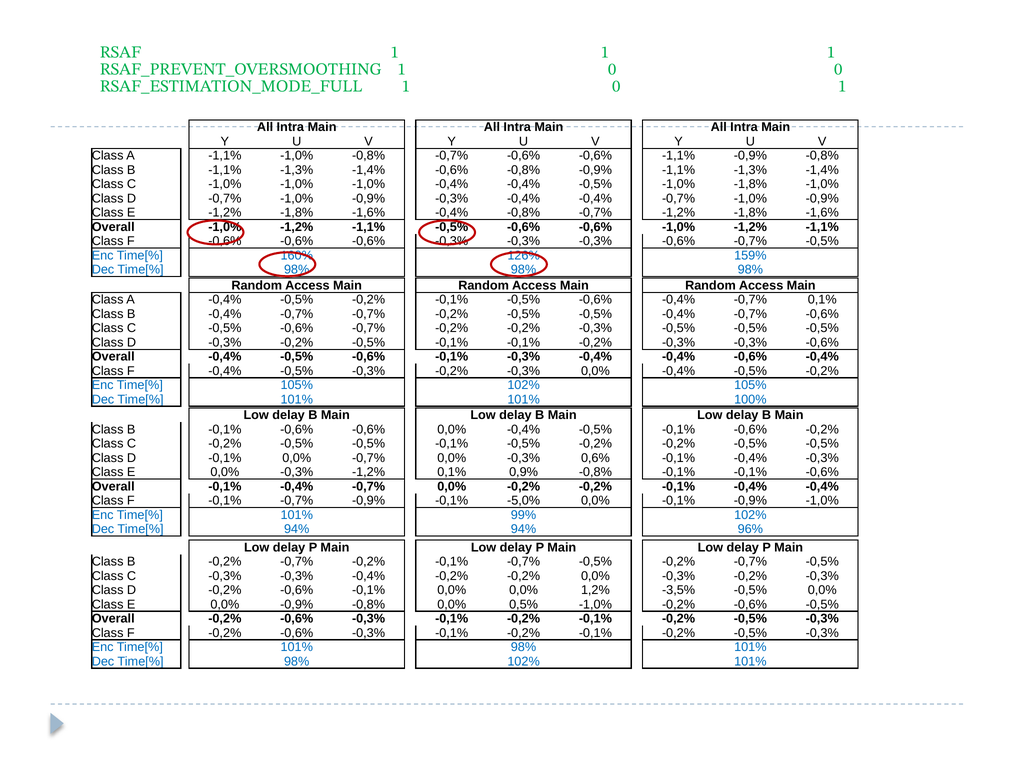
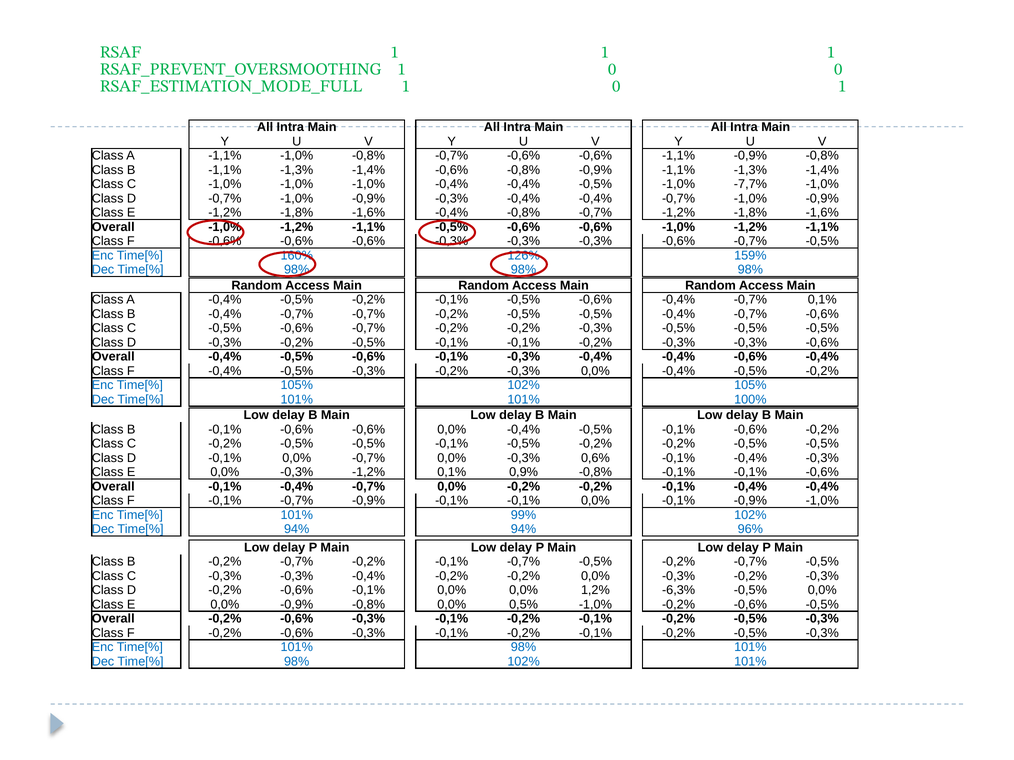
-1,0% -1,8%: -1,8% -> -7,7% (750, 184)
-0,9% -0,1% -5,0%: -5,0% -> -0,1% (524, 501)
-3,5%: -3,5% -> -6,3% (679, 591)
